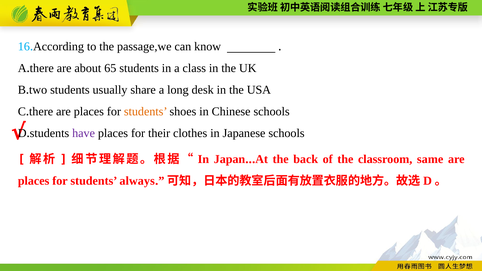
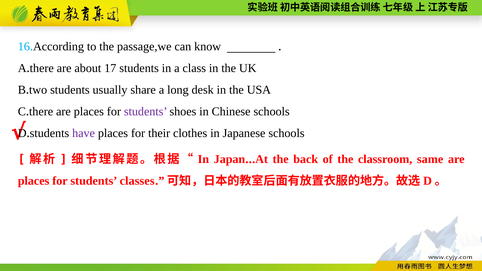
65: 65 -> 17 (110, 68)
students colour: orange -> purple (146, 112)
always: always -> classes (137, 181)
